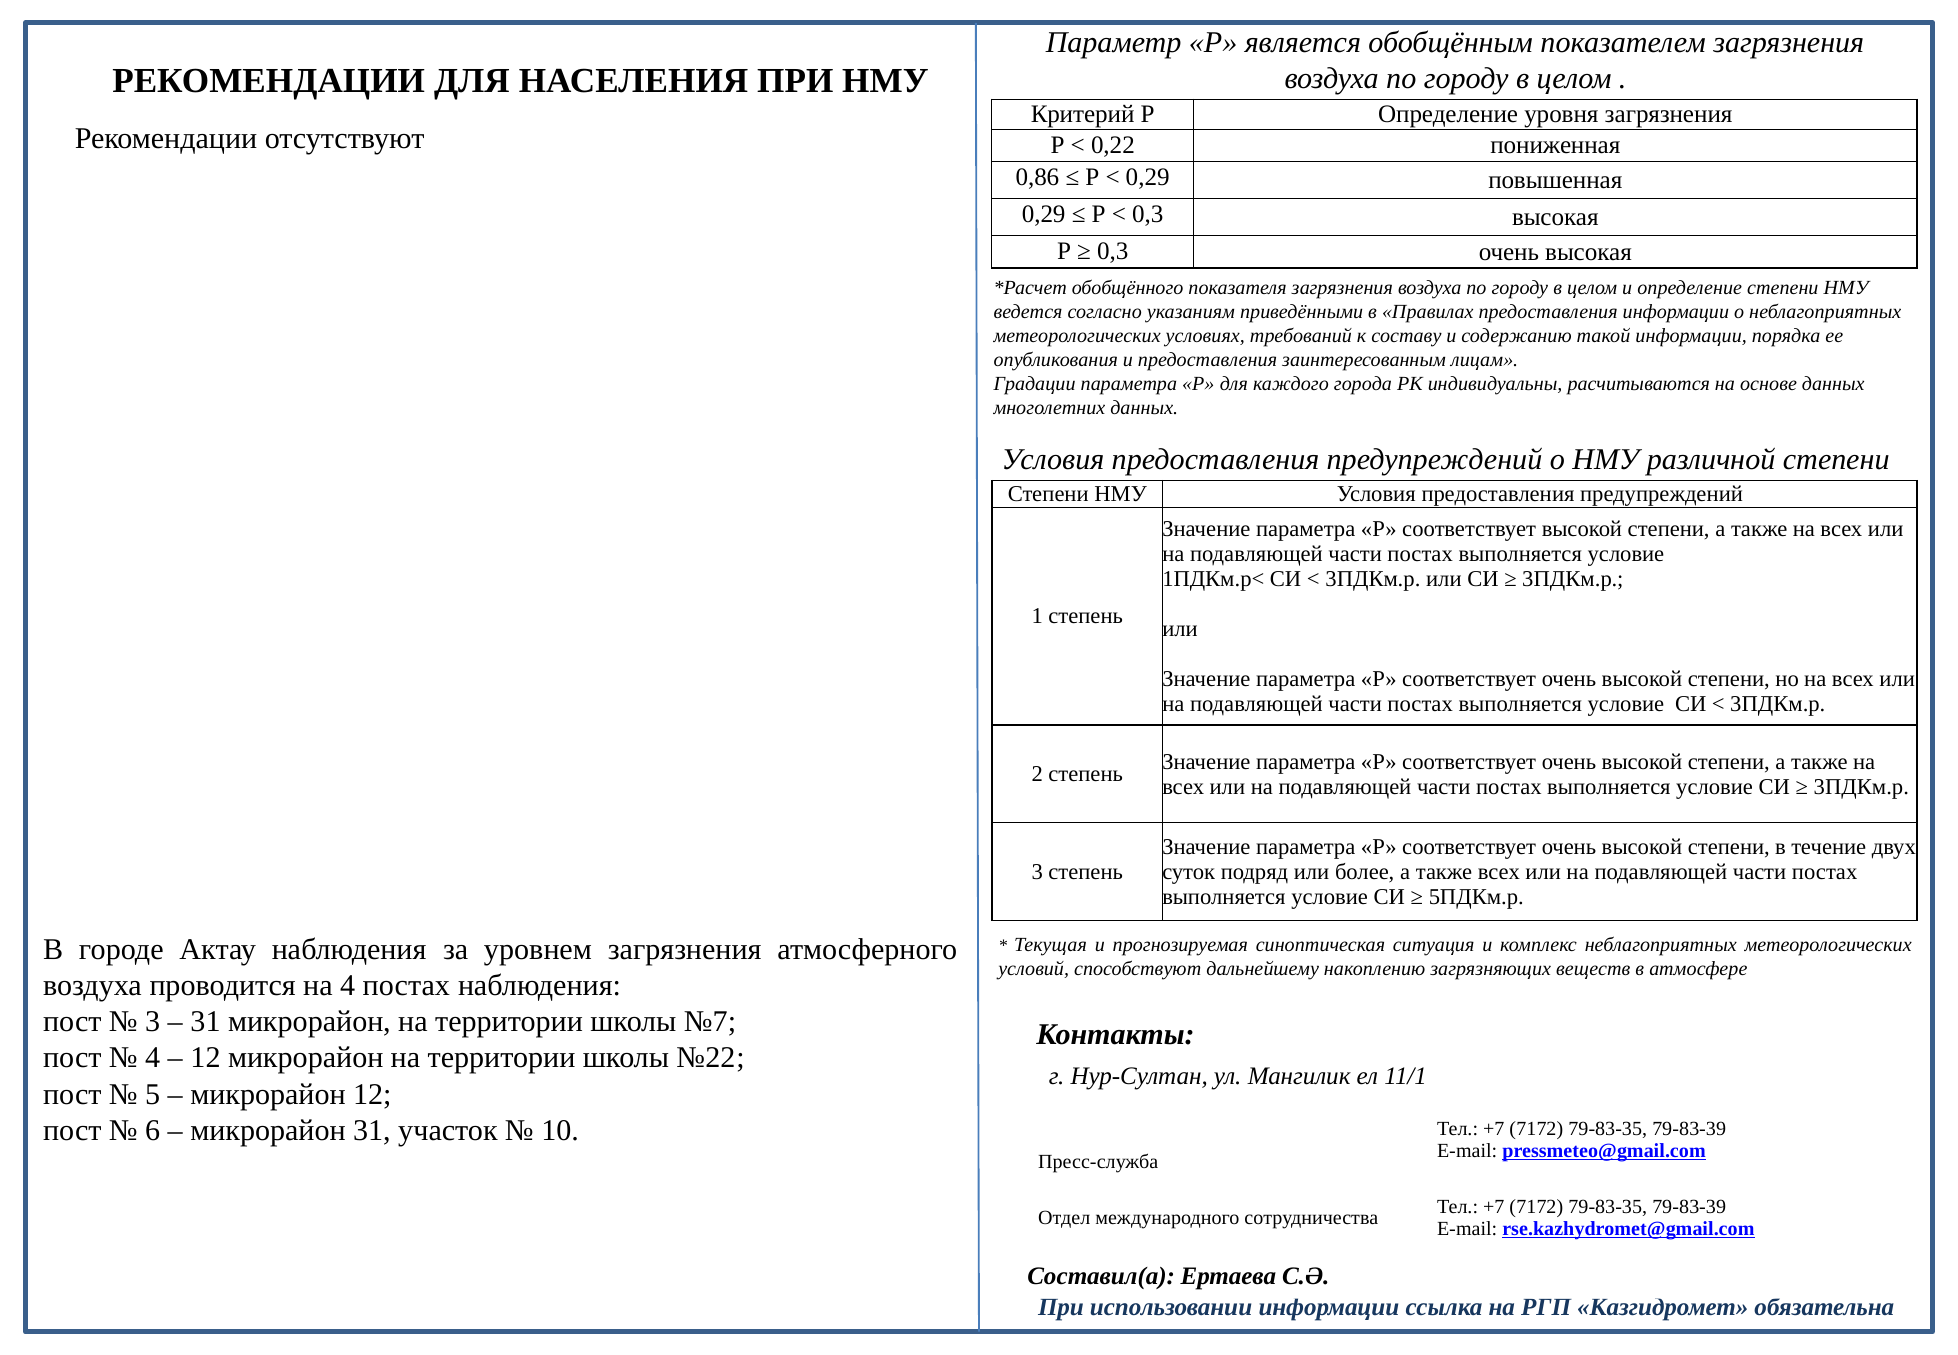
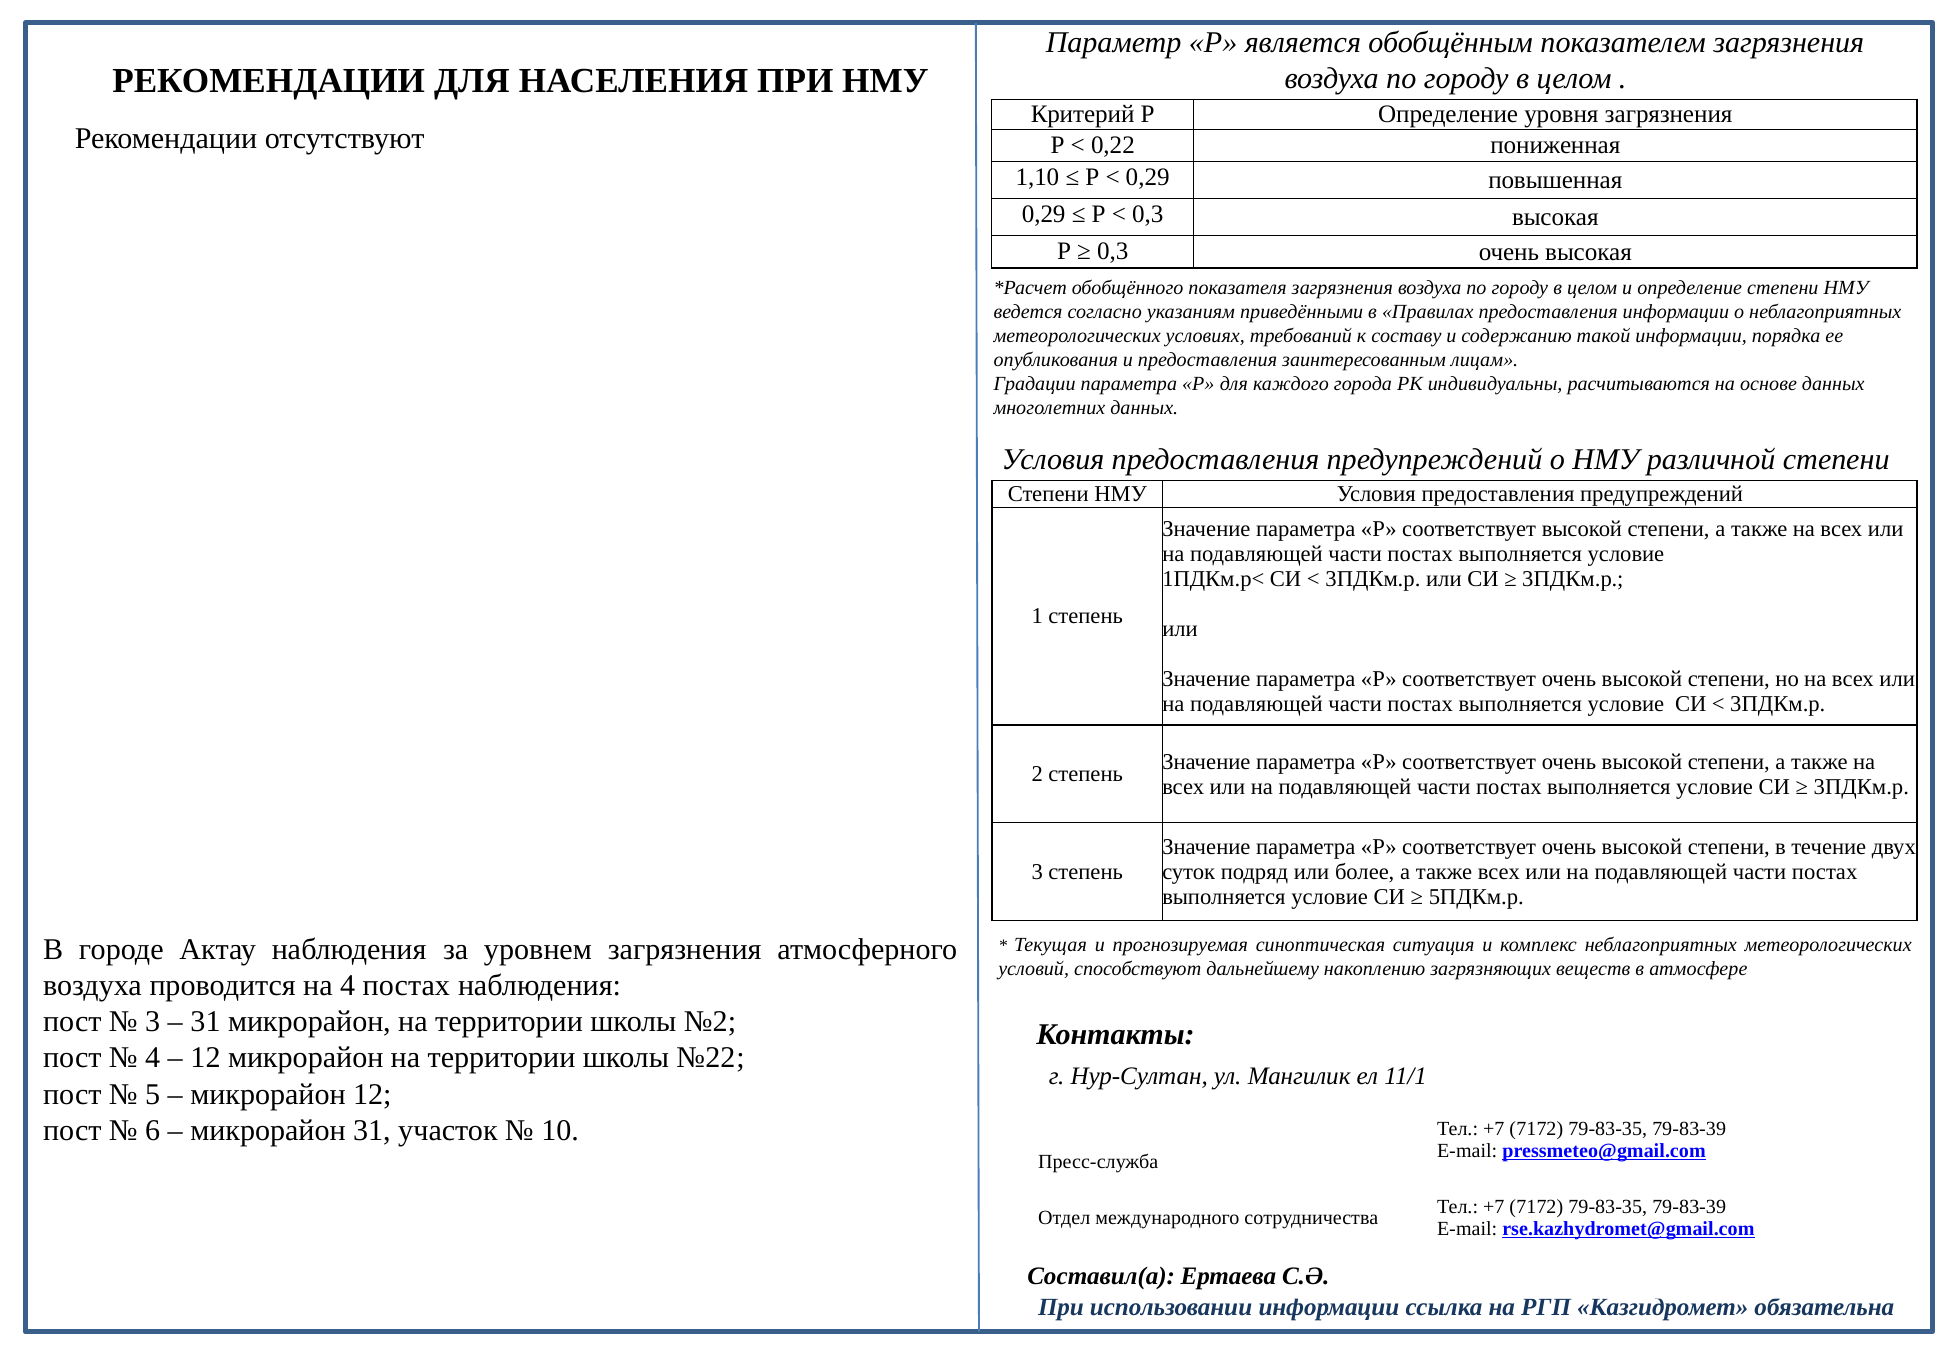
0,86: 0,86 -> 1,10 (1037, 178)
№7: №7 -> №2 (710, 1022)
